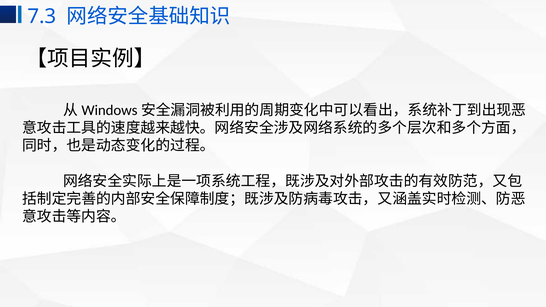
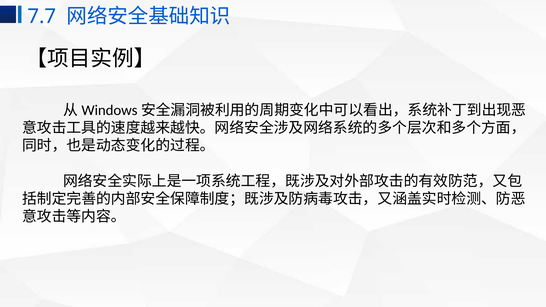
7.3: 7.3 -> 7.7 (42, 16)
